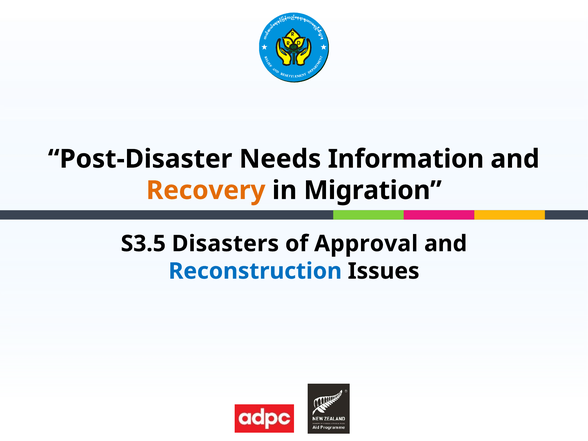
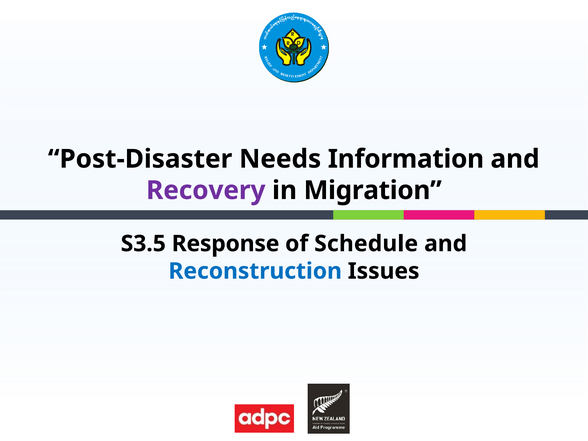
Recovery colour: orange -> purple (206, 190)
Disasters: Disasters -> Response (226, 244)
Approval: Approval -> Schedule (366, 244)
